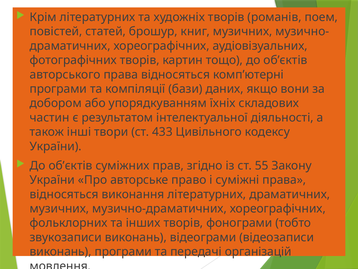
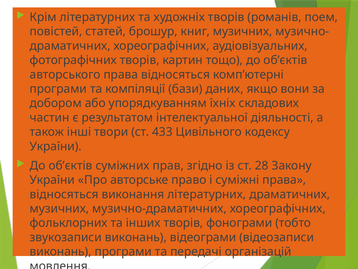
55: 55 -> 28 (262, 165)
